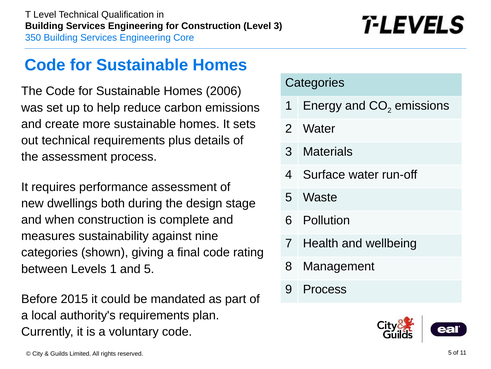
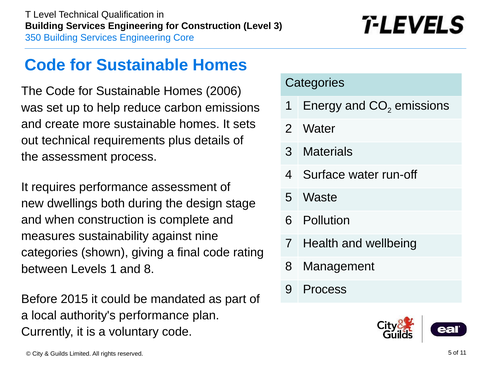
and 5: 5 -> 8 (149, 268)
authority's requirements: requirements -> performance (154, 315)
